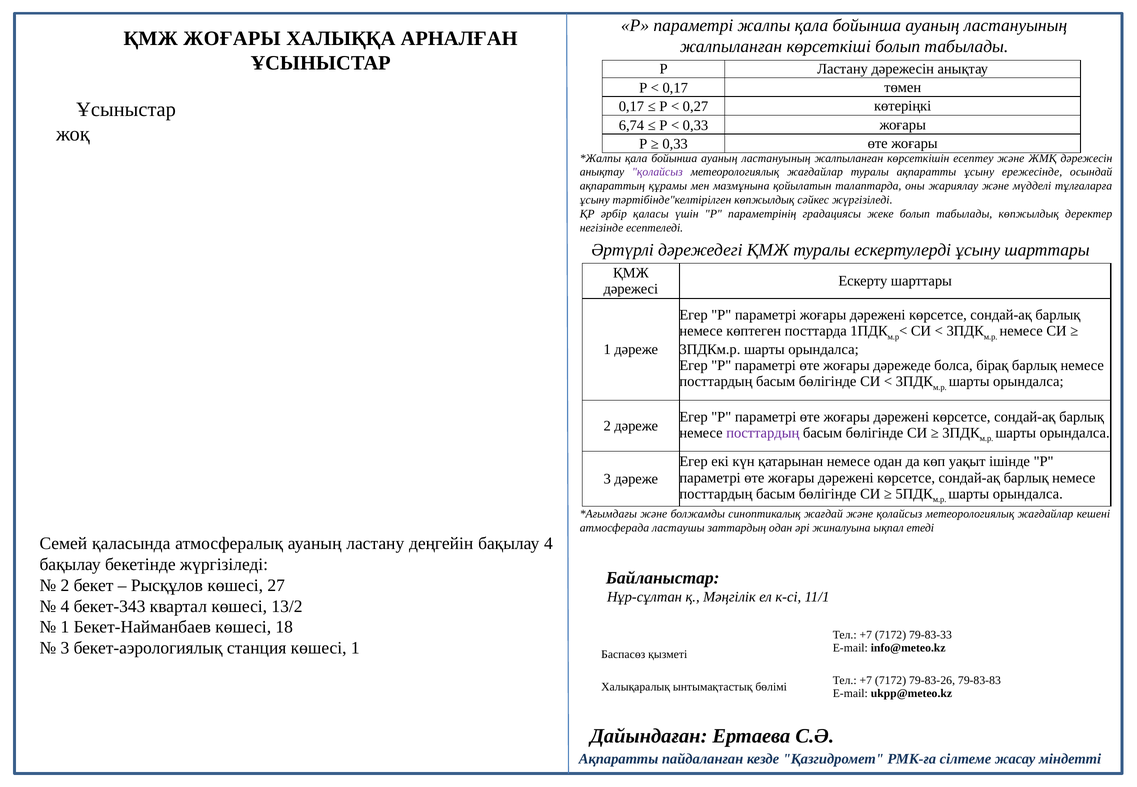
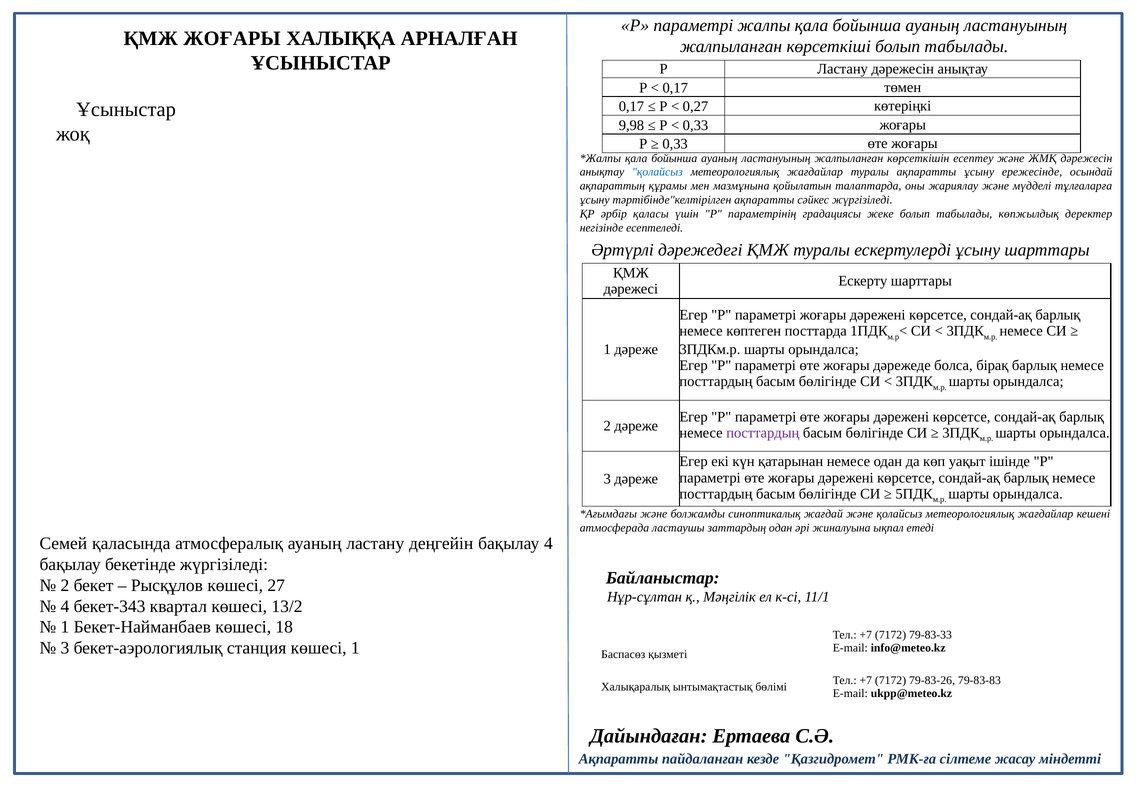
6,74: 6,74 -> 9,98 (631, 125)
қолайсыз colour: purple -> blue (657, 172)
тәртібінде"келтірілген көпжылдық: көпжылдық -> ақпаратты (764, 200)
